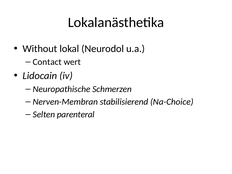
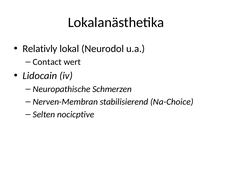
Without: Without -> Relativly (40, 49)
parenteral: parenteral -> nocicptive (76, 114)
